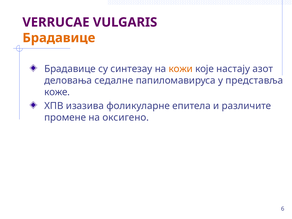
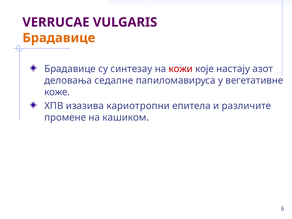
кожи colour: orange -> red (181, 69)
представља: представља -> вегетативне (254, 81)
фоликуларне: фоликуларне -> кариотропни (138, 106)
оксигено: оксигено -> кашиком (126, 117)
